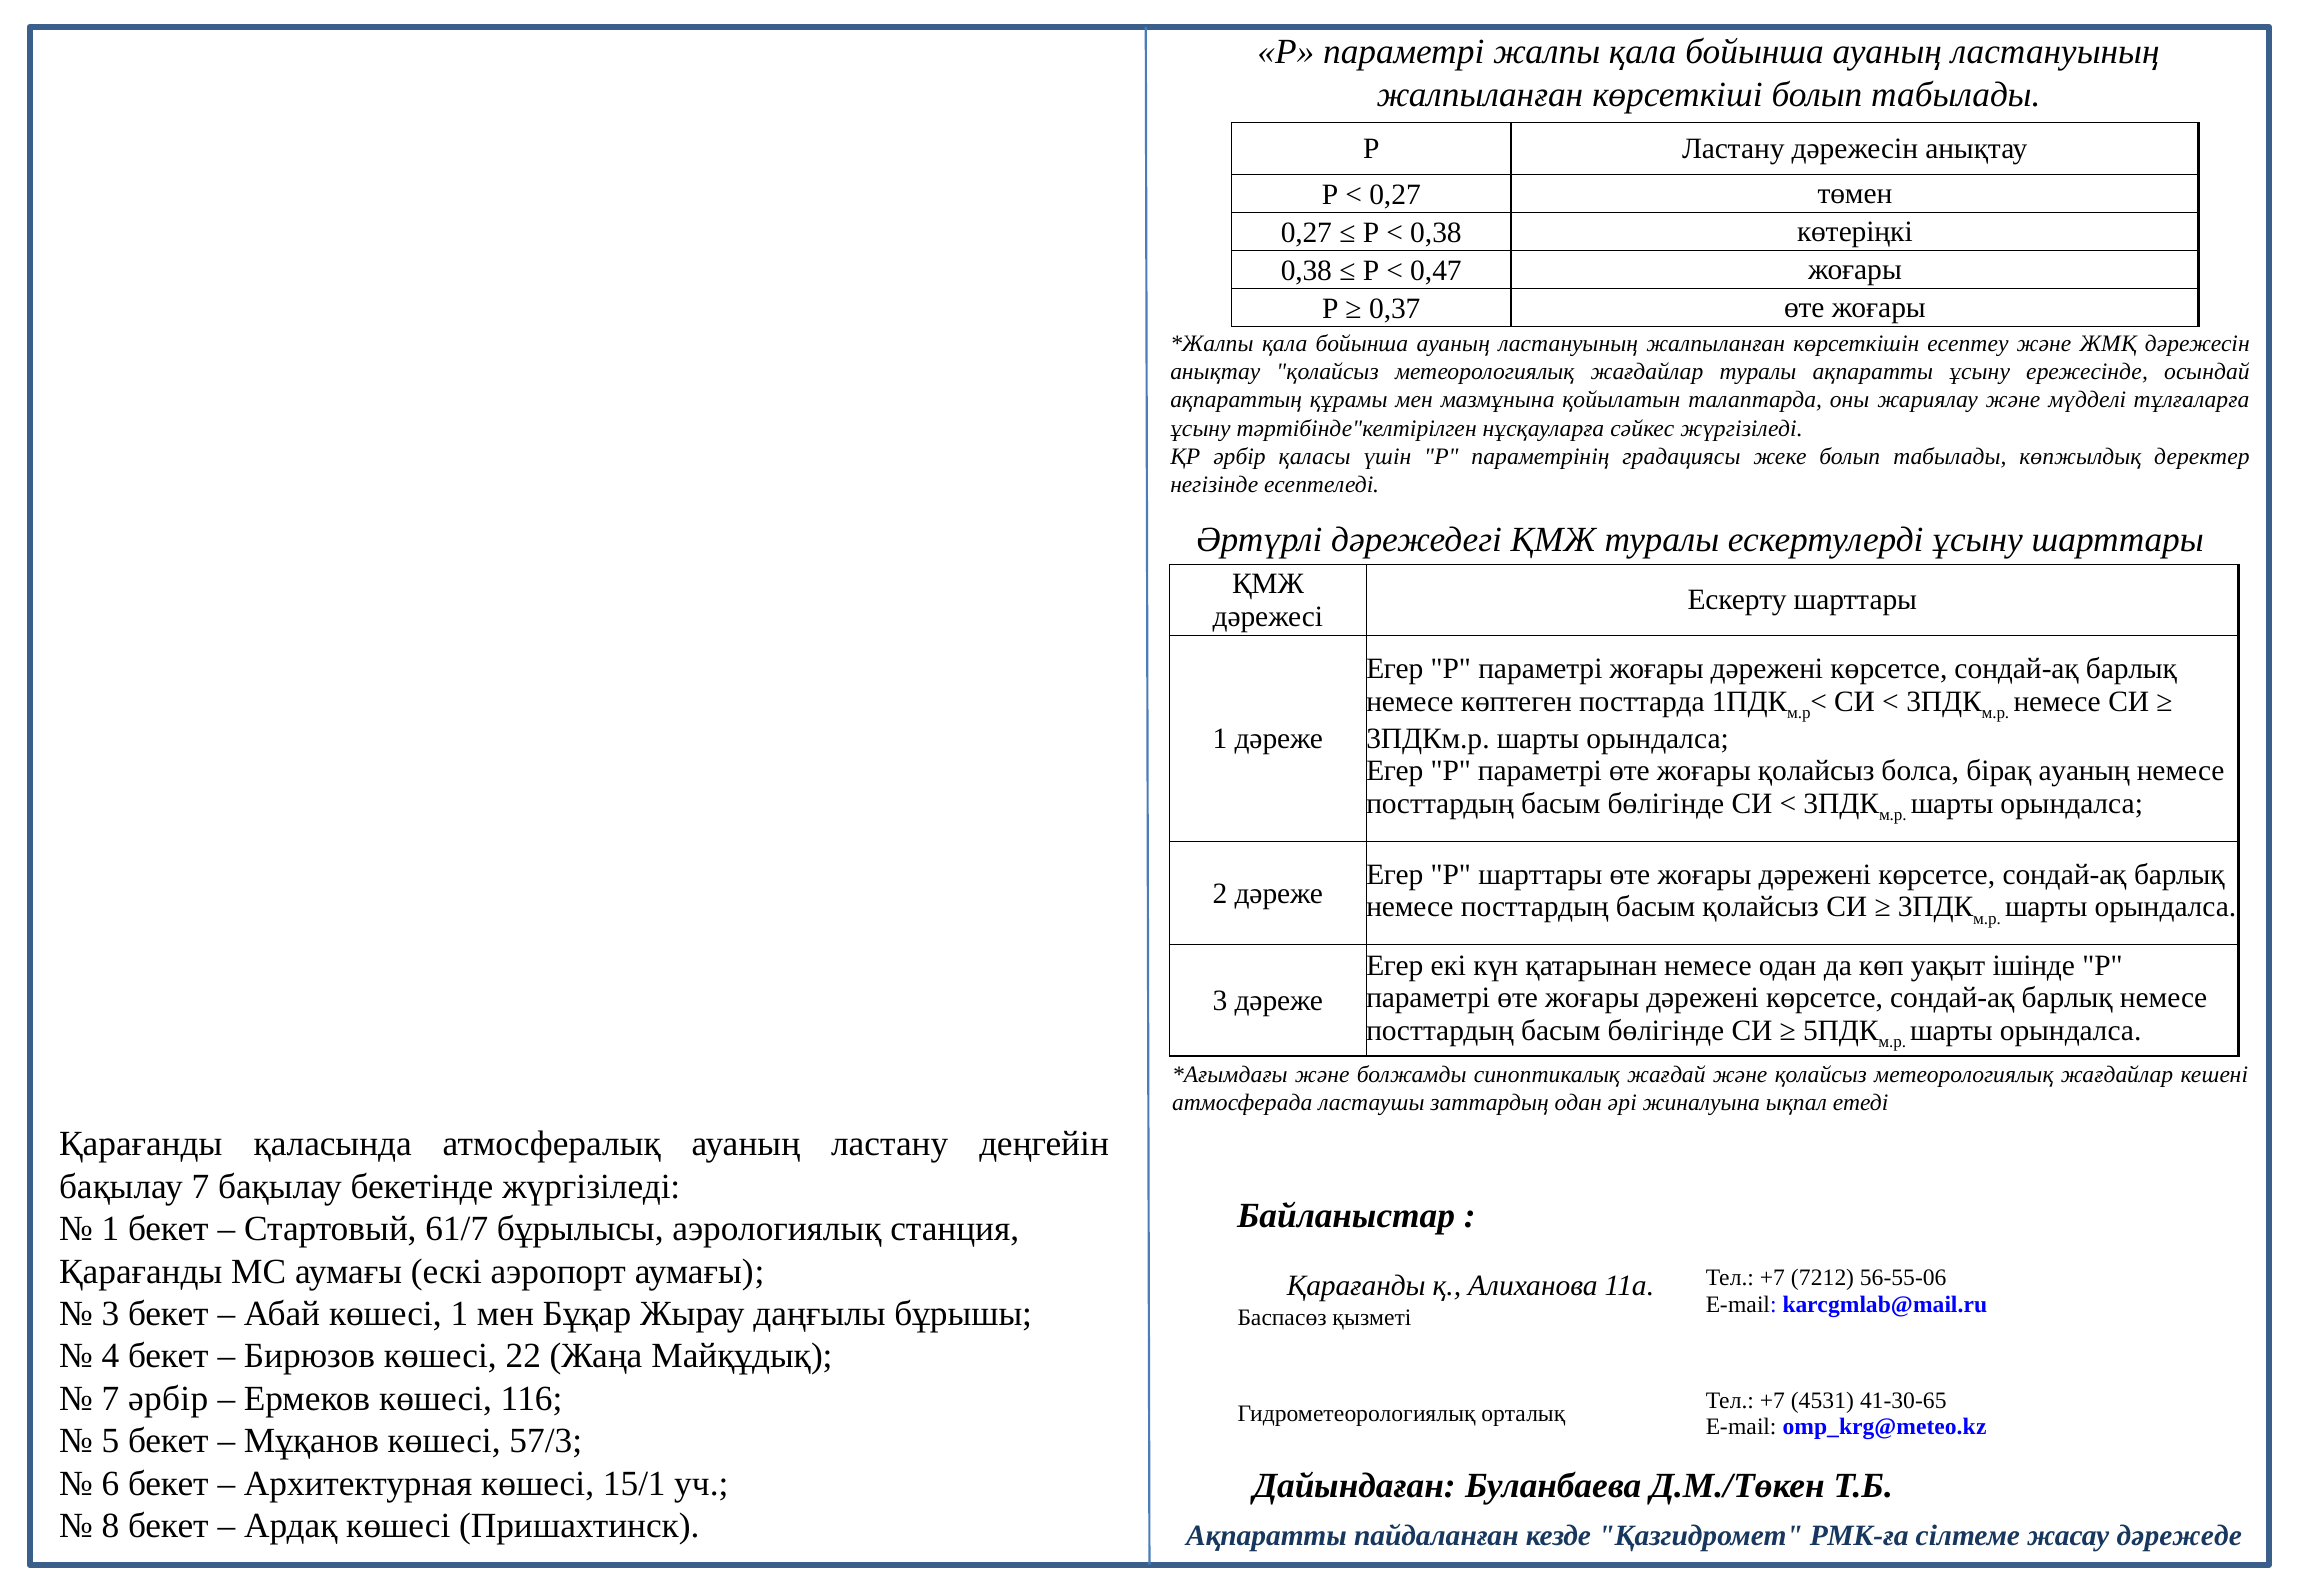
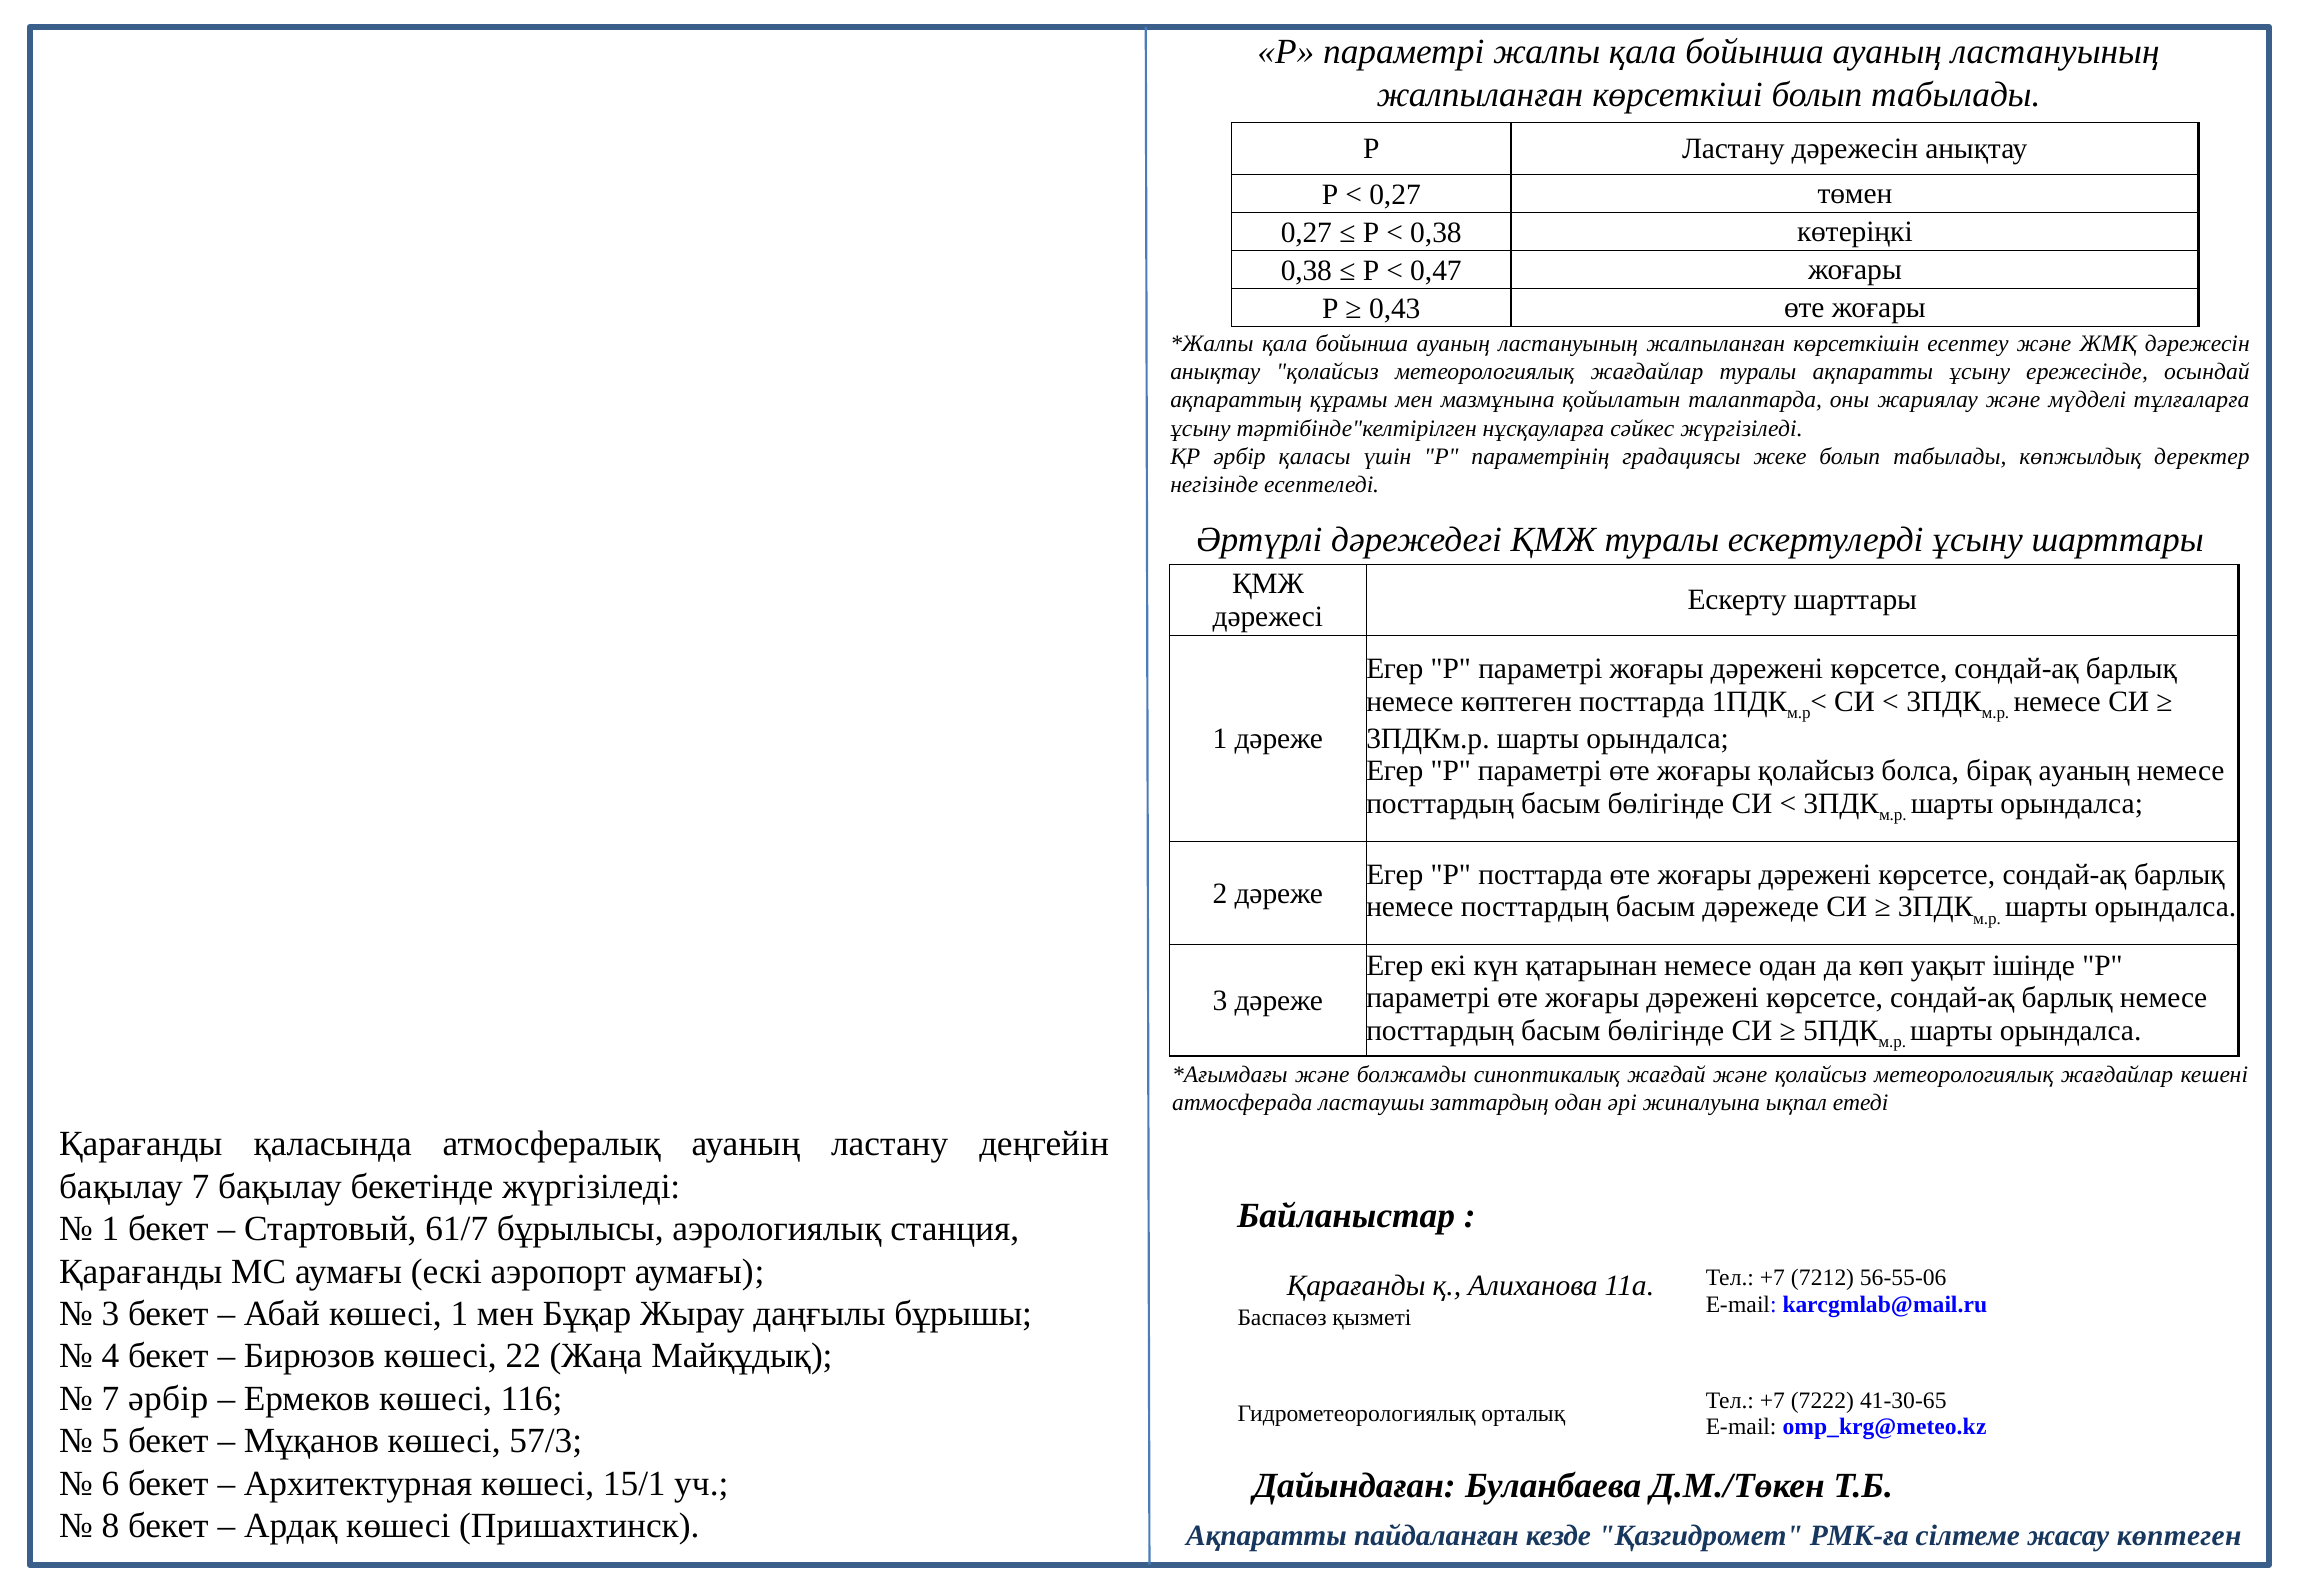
0,37: 0,37 -> 0,43 (1395, 309)
Р шарттары: шарттары -> посттарда (1541, 874)
басым қолайсыз: қолайсыз -> дәрежеде (1761, 907)
4531: 4531 -> 7222 (1822, 1400)
жасау дәрежеде: дәрежеде -> көптеген (2179, 1535)
